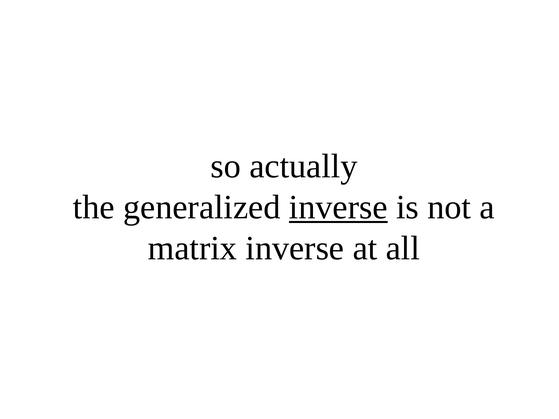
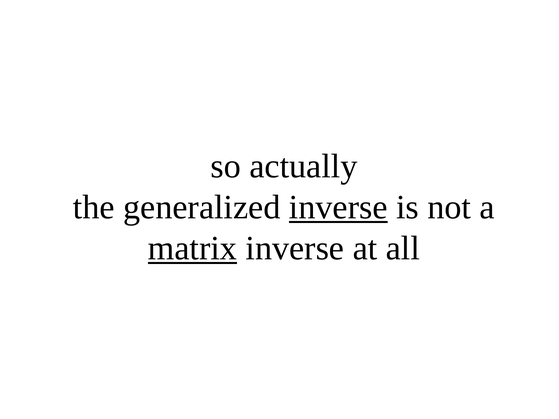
matrix underline: none -> present (192, 248)
